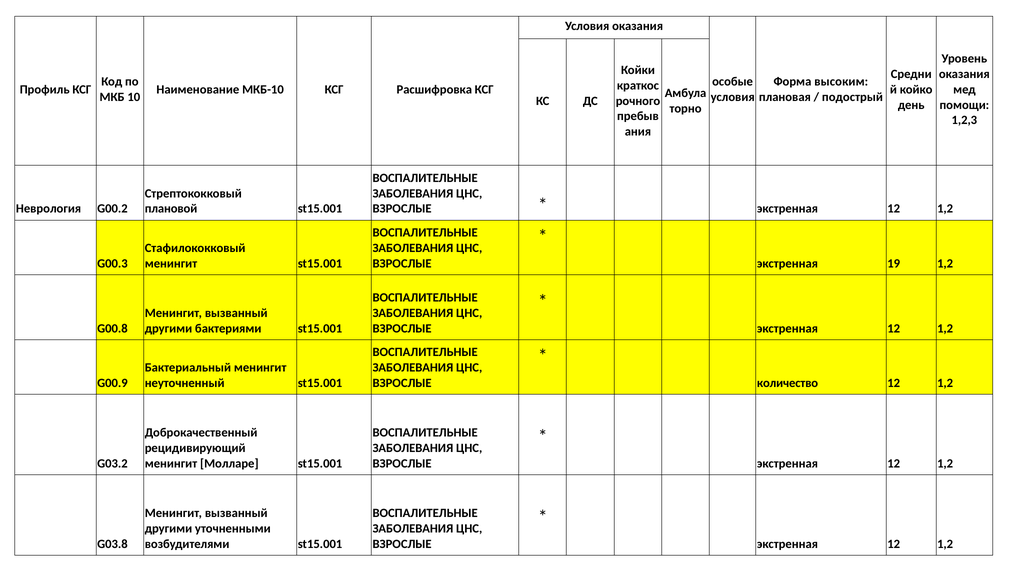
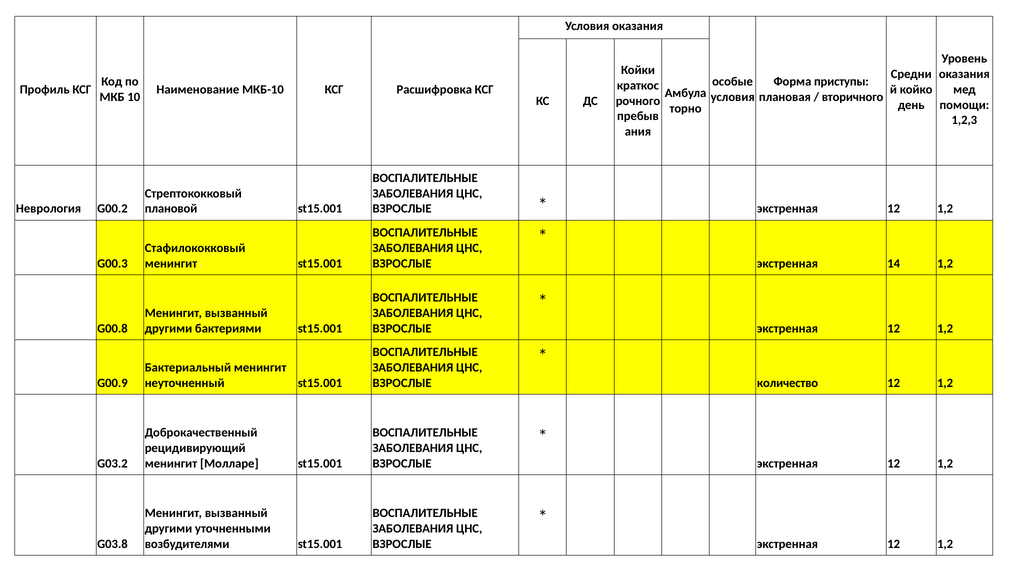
высоким: высоким -> приступы (841, 82)
подострый: подострый -> вторичного (853, 97)
19: 19 -> 14 (894, 263)
